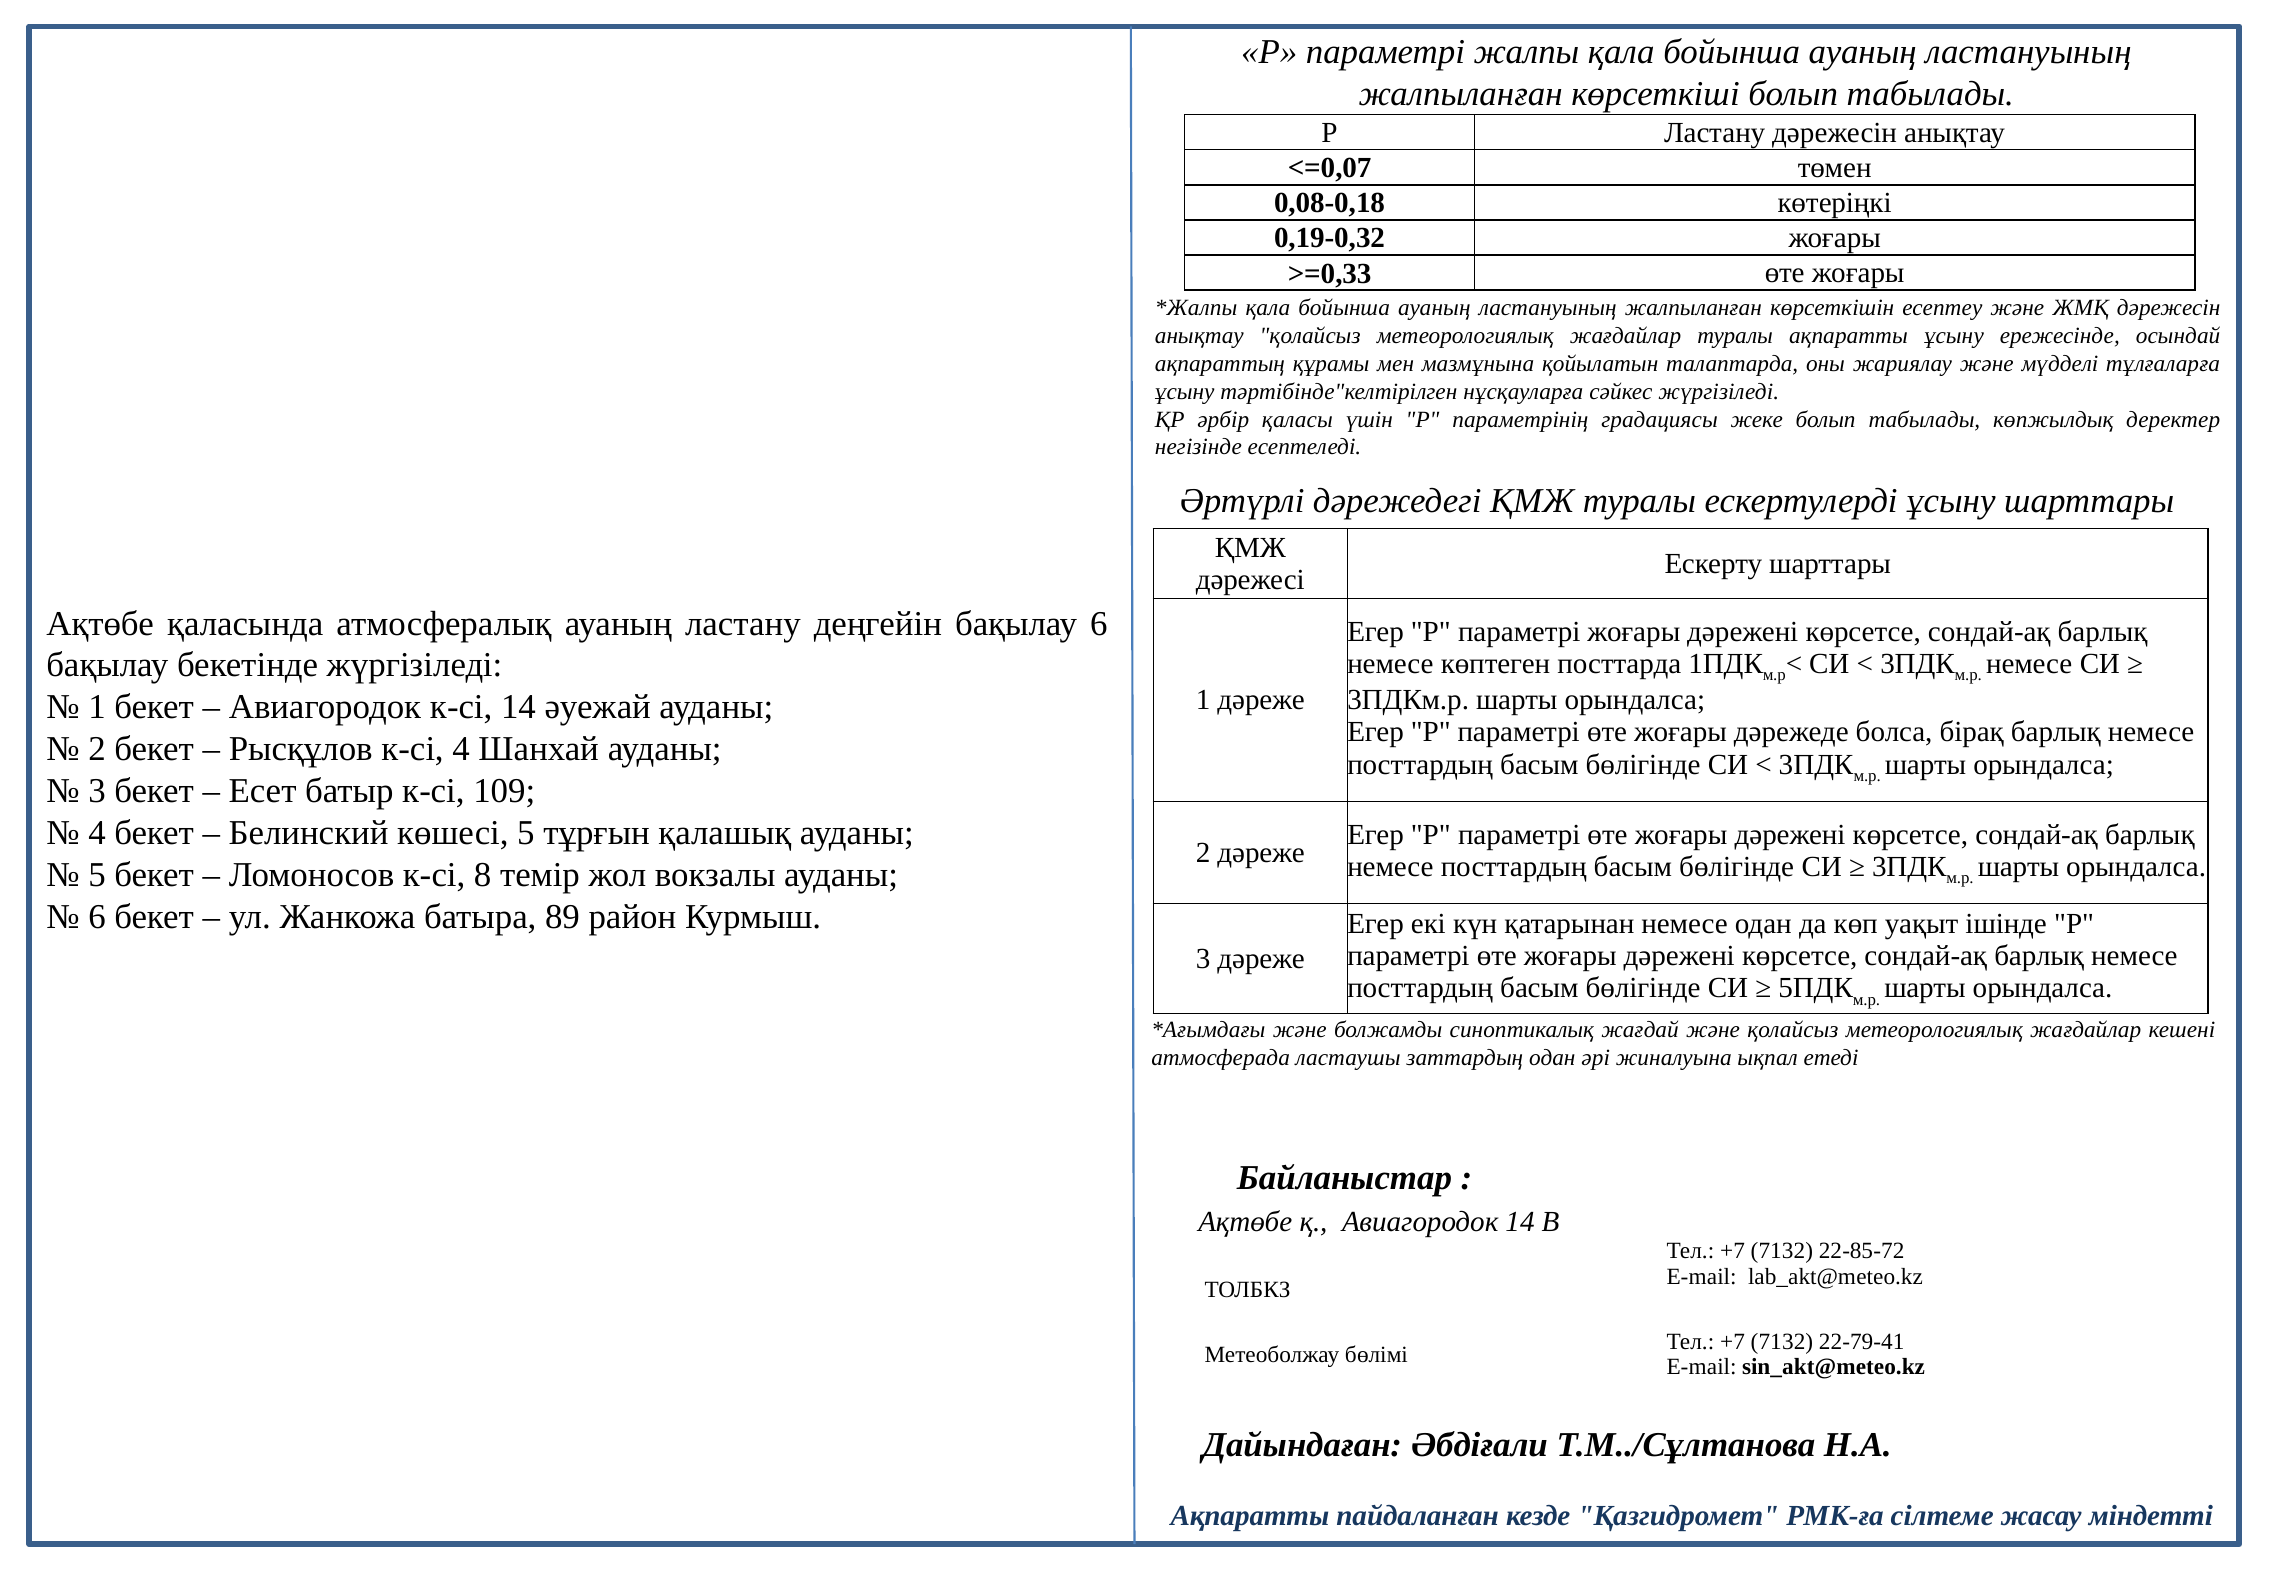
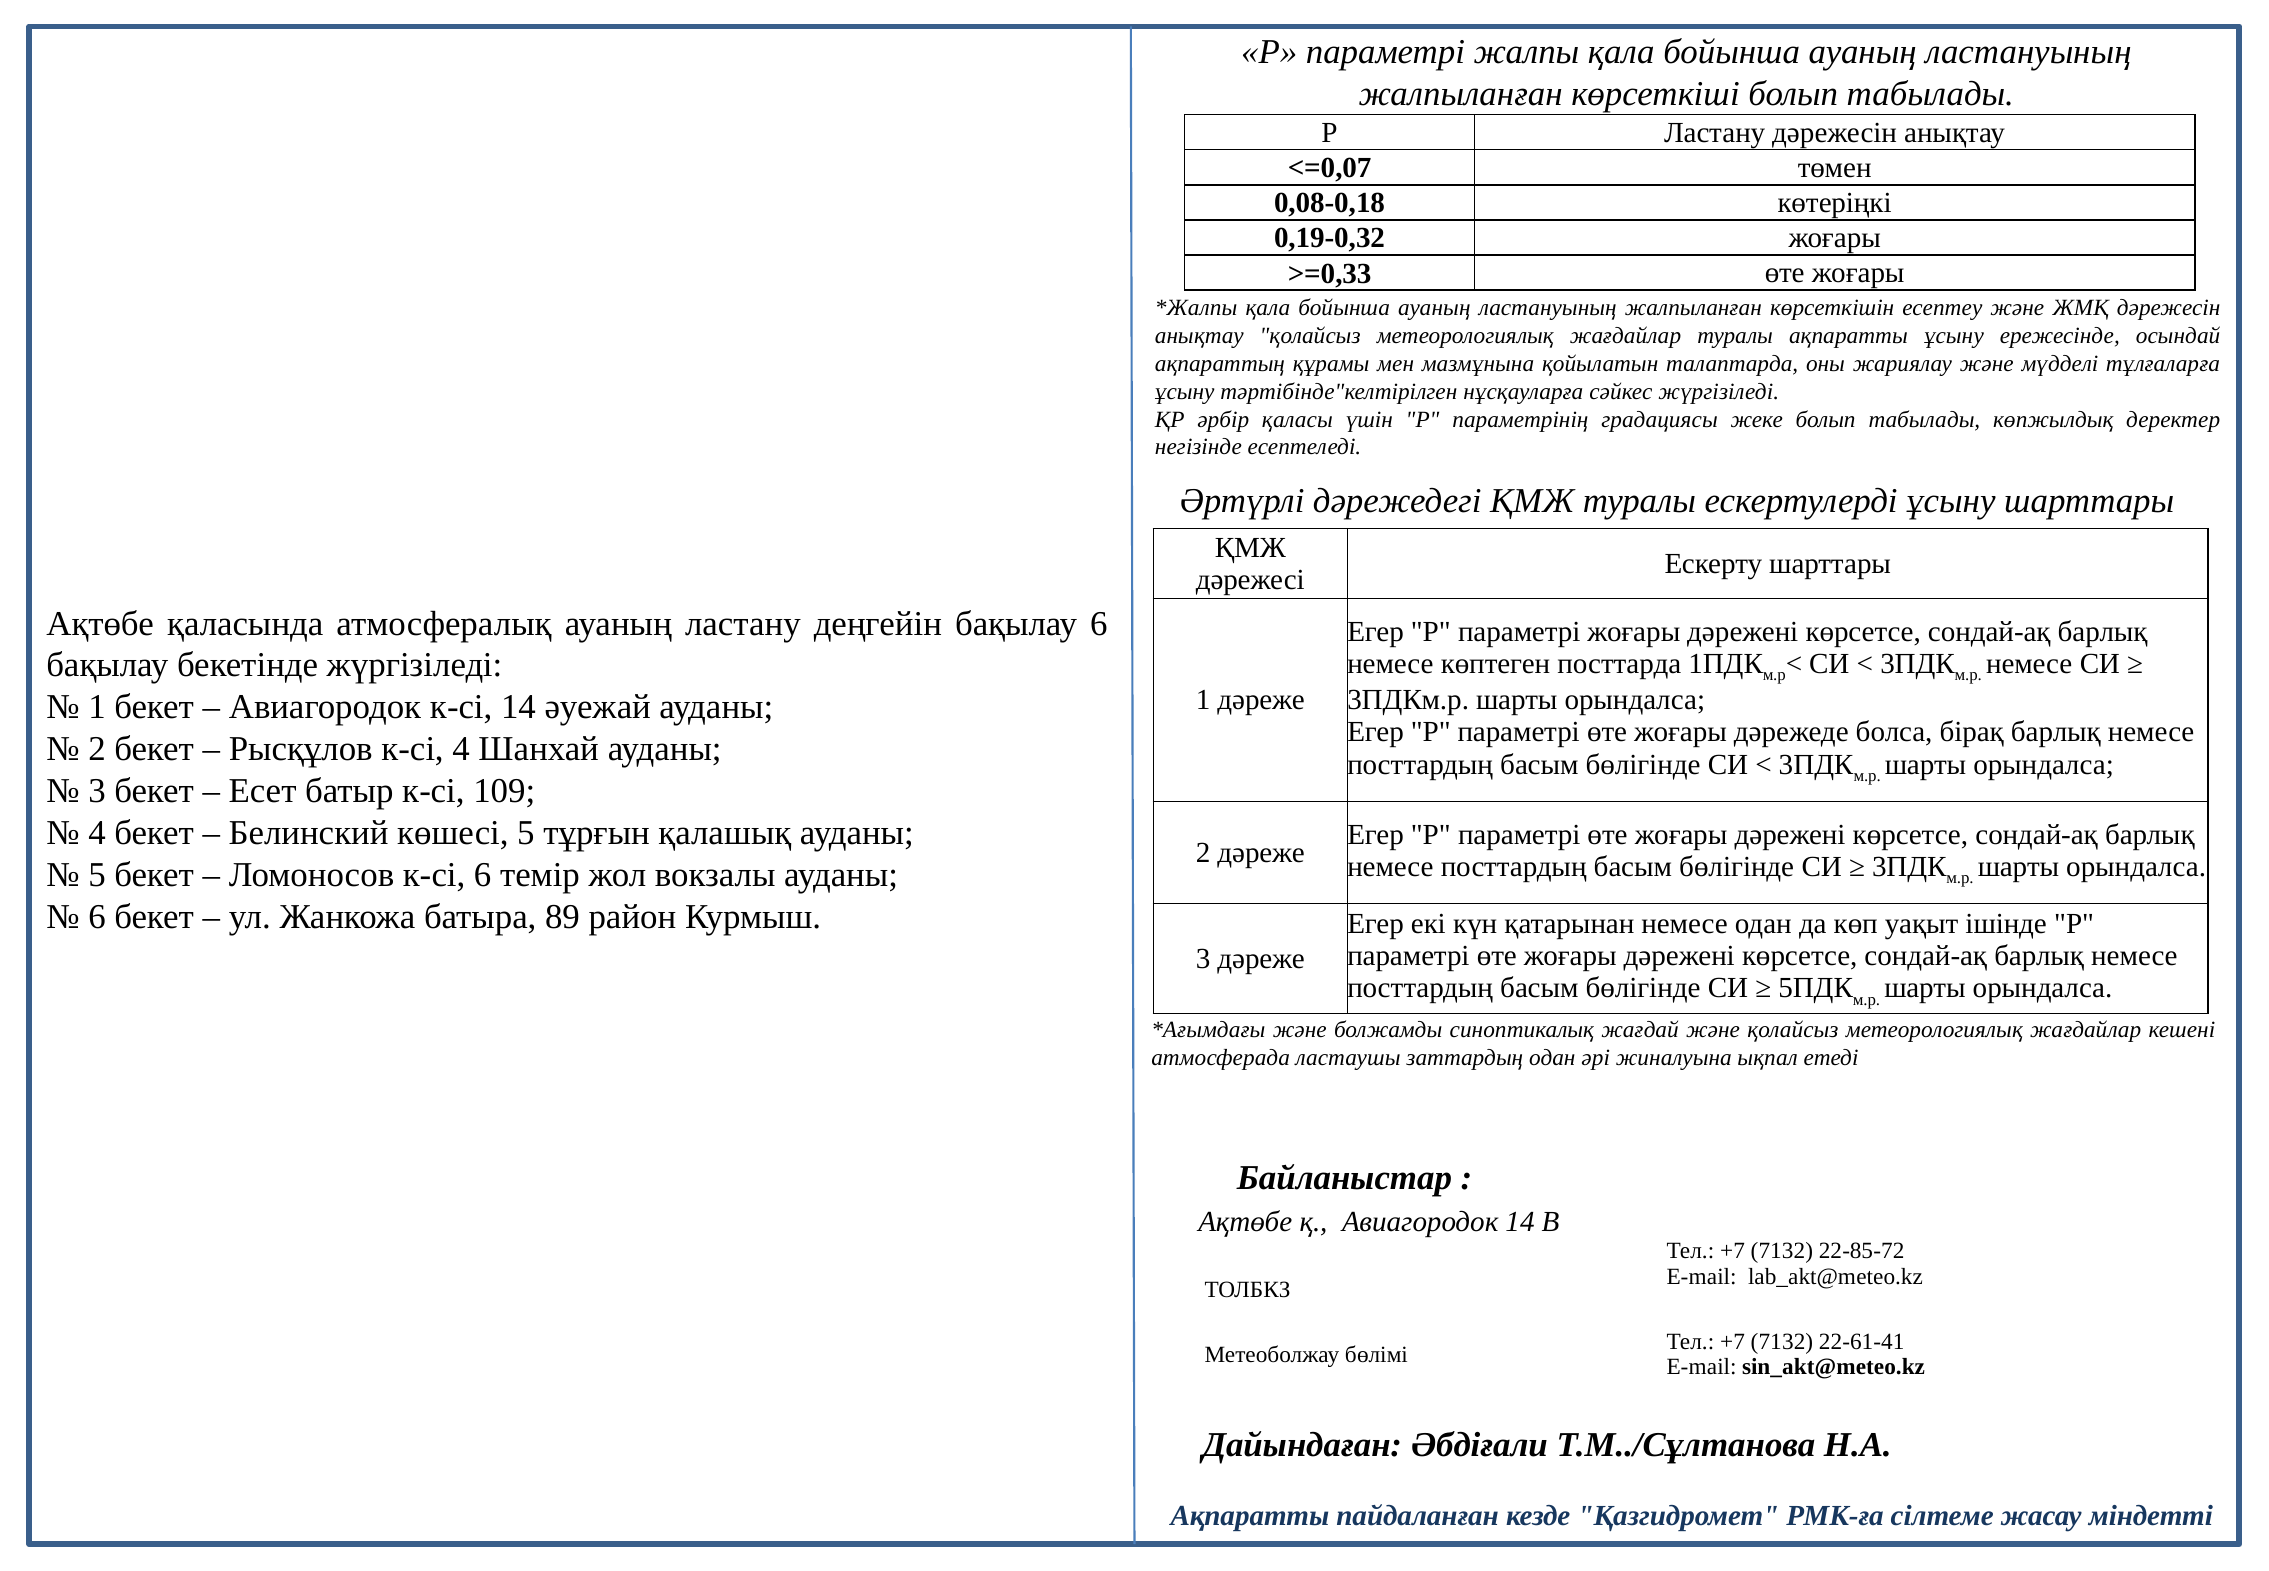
к-сі 8: 8 -> 6 (483, 875)
22-79-41: 22-79-41 -> 22-61-41 (1862, 1341)
